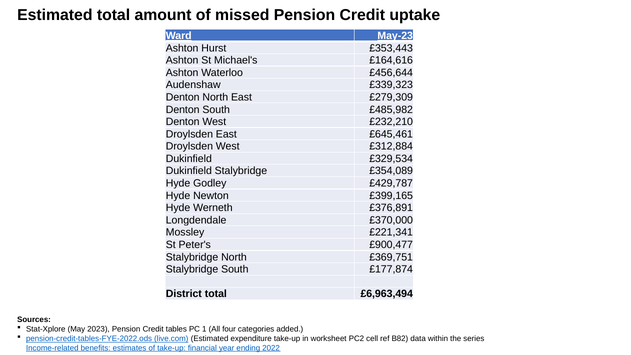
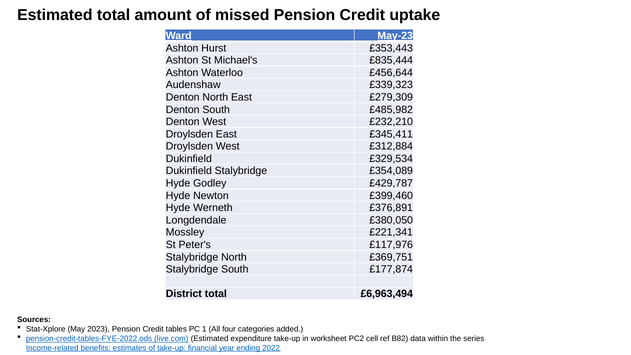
£164,616: £164,616 -> £835,444 (391, 60)
£645,461: £645,461 -> £345,411 (391, 134)
£399,165: £399,165 -> £399,460 (391, 196)
£370,000: £370,000 -> £380,050 (391, 220)
£900,477: £900,477 -> £117,976 (391, 245)
